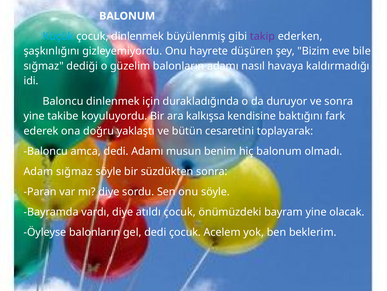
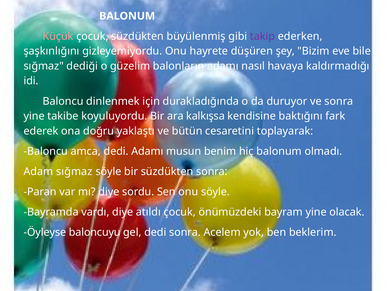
Küçük colour: light blue -> pink (58, 36)
çocuk dinlenmek: dinlenmek -> süzdükten (138, 36)
Öyleyse balonların: balonların -> baloncuyu (95, 232)
dedi çocuk: çocuk -> sonra (185, 232)
